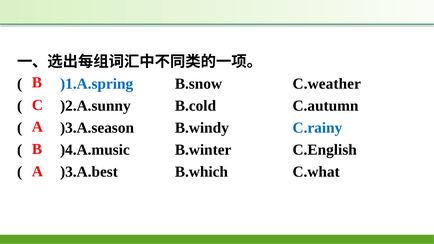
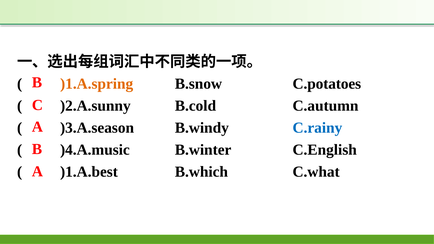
)1.A.spring colour: blue -> orange (97, 84)
C.weather: C.weather -> C.potatoes (327, 84)
)3.A.best: )3.A.best -> )1.A.best (89, 172)
